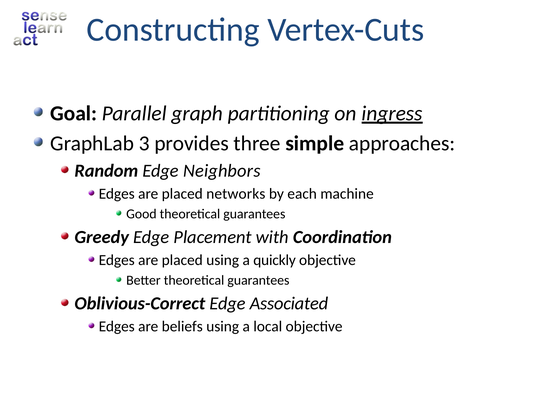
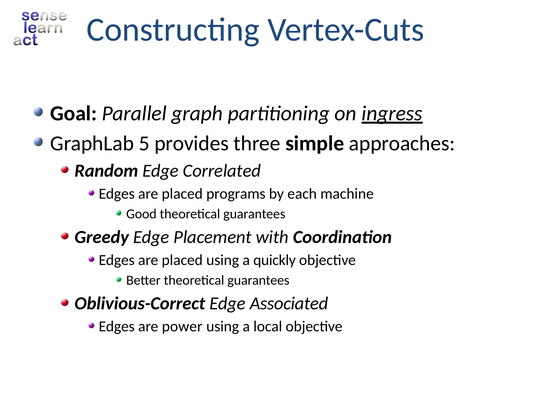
3: 3 -> 5 (144, 143)
Neighbors: Neighbors -> Correlated (222, 171)
networks: networks -> programs (236, 194)
beliefs: beliefs -> power (182, 327)
